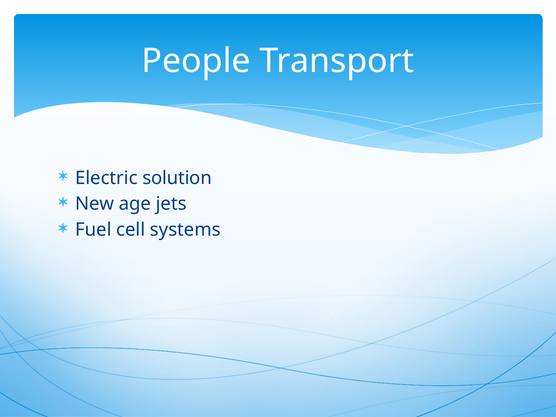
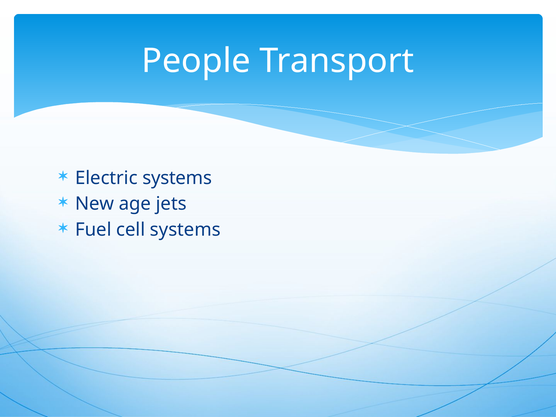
Electric solution: solution -> systems (177, 178)
